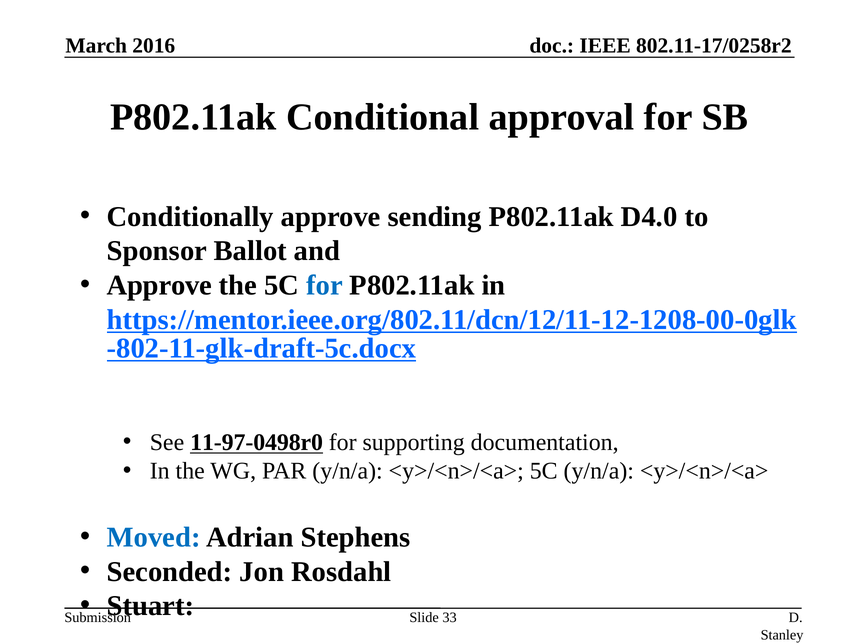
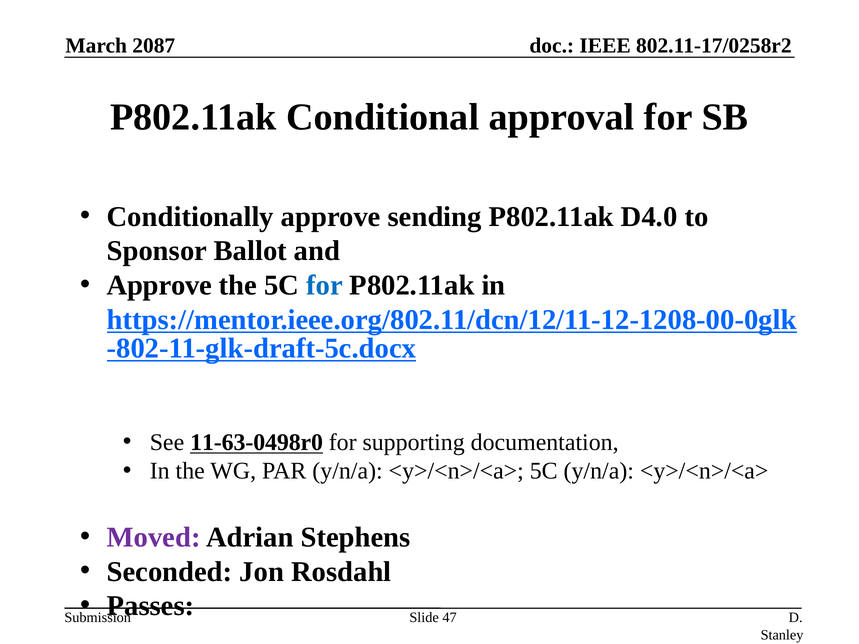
2016: 2016 -> 2087 (154, 46)
11-97-0498r0: 11-97-0498r0 -> 11-63-0498r0 (257, 443)
Moved colour: blue -> purple (154, 537)
Stuart: Stuart -> Passes (151, 606)
33: 33 -> 47 (450, 618)
